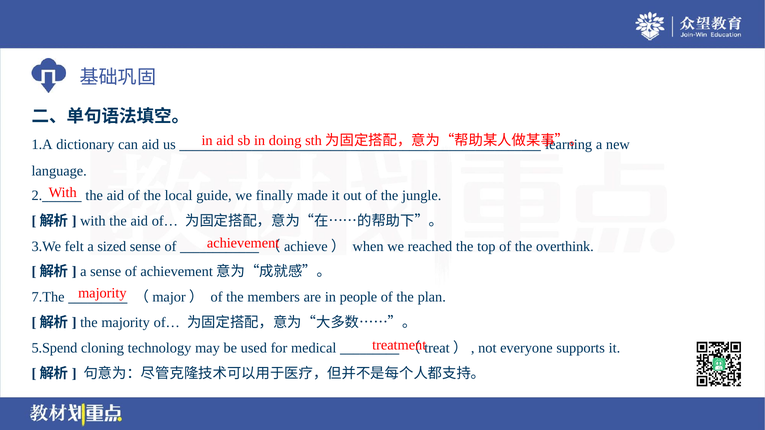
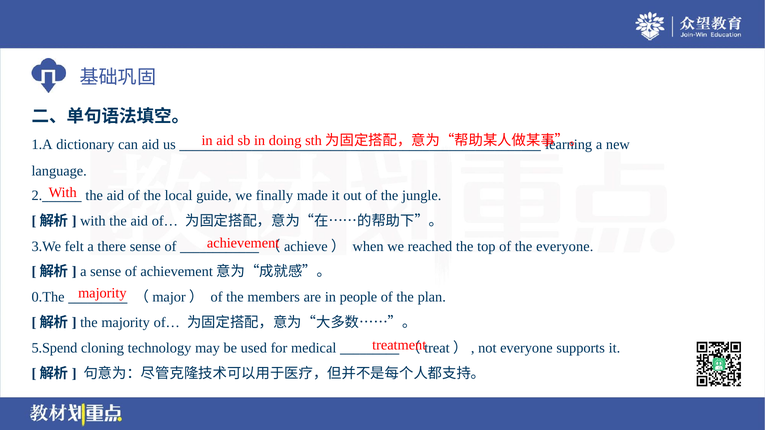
sized: sized -> there (112, 246)
the overthink: overthink -> everyone (565, 246)
7.The: 7.The -> 0.The (48, 297)
